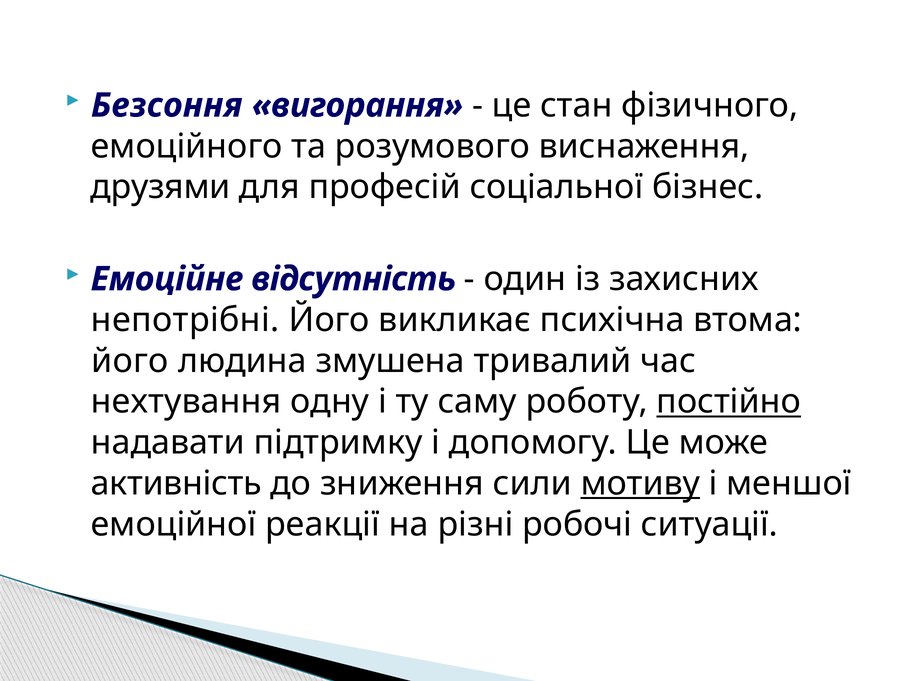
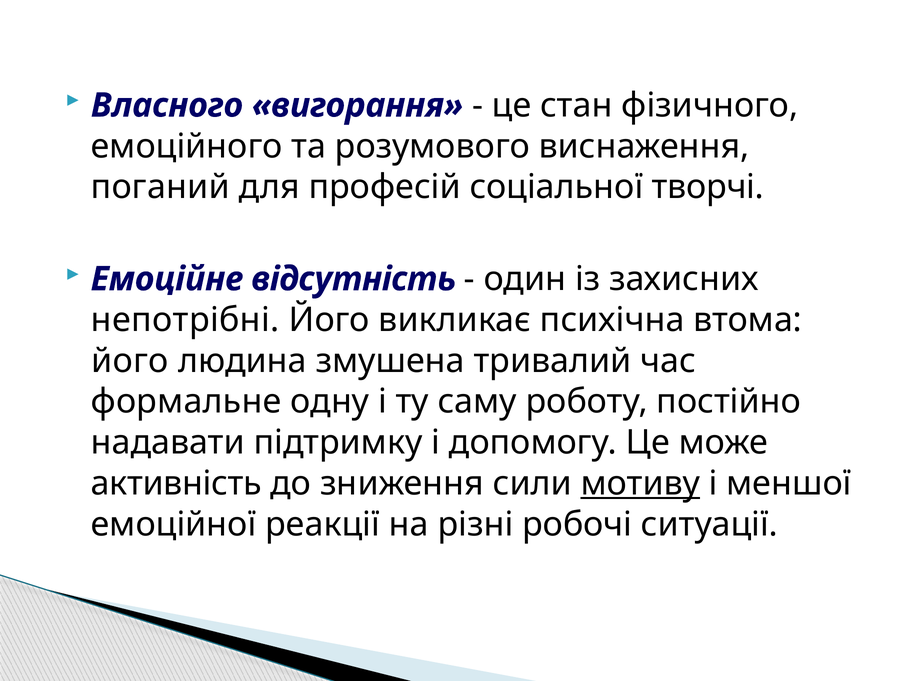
Безсоння: Безсоння -> Власного (167, 105)
друзями: друзями -> поганий (160, 187)
бізнес: бізнес -> творчі (708, 187)
нехтування: нехтування -> формальне (186, 402)
постійно underline: present -> none (729, 402)
